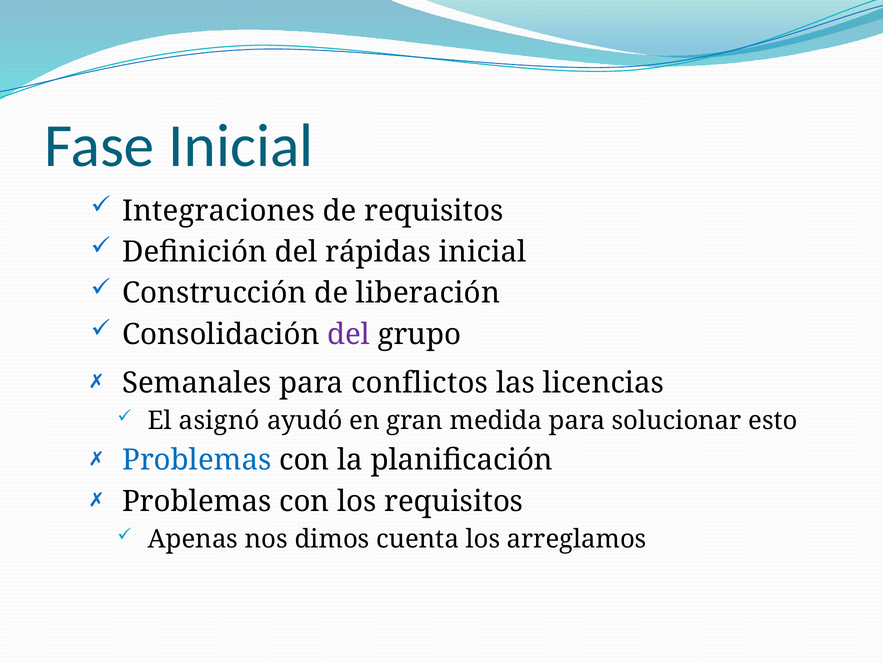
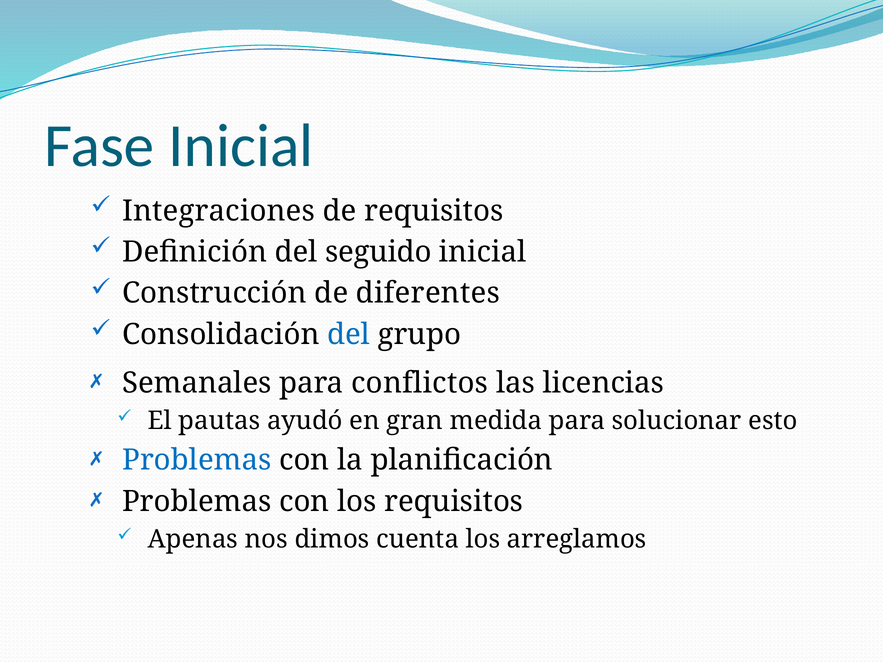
rápidas: rápidas -> seguido (378, 252)
liberación: liberación -> diferentes (428, 293)
del colour: purple -> blue (349, 335)
asignó: asignó -> pautas (219, 421)
